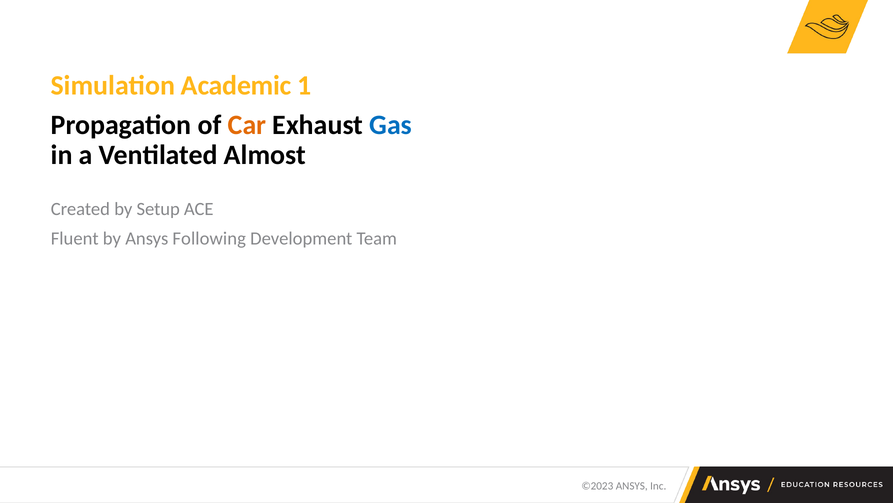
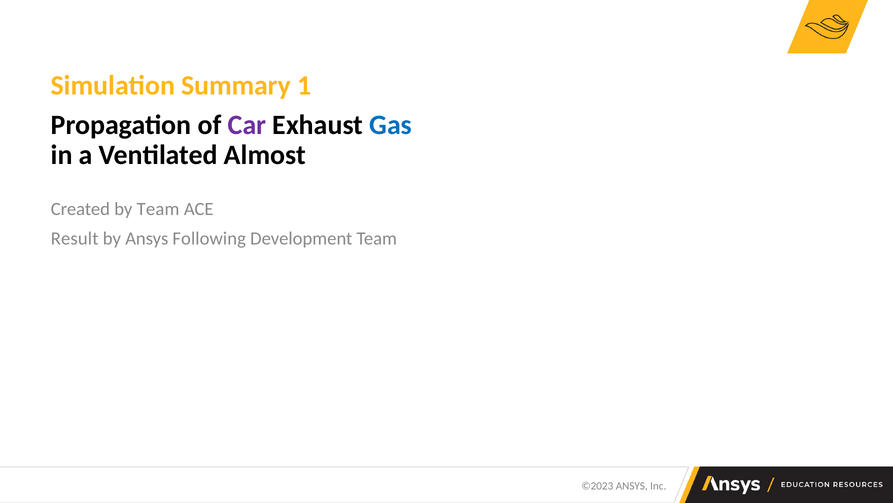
Academic: Academic -> Summary (236, 85)
Car colour: orange -> purple (247, 125)
by Setup: Setup -> Team (158, 209)
Fluent: Fluent -> Result (75, 238)
